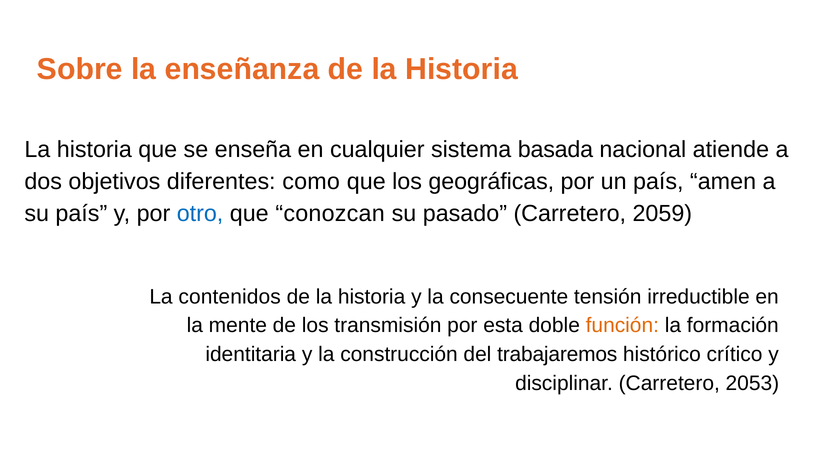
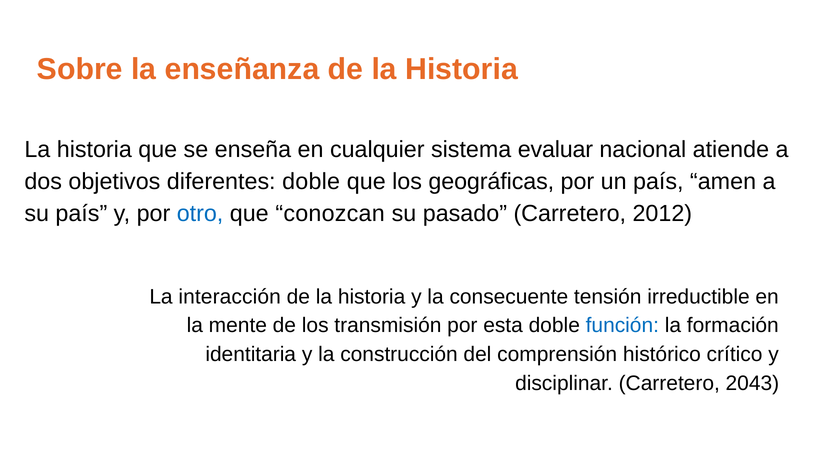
basada: basada -> evaluar (555, 150)
diferentes como: como -> doble (311, 182)
2059: 2059 -> 2012 (662, 214)
contenidos: contenidos -> interacción (230, 297)
función colour: orange -> blue (622, 326)
trabajaremos: trabajaremos -> comprensión (557, 355)
2053: 2053 -> 2043 (752, 384)
